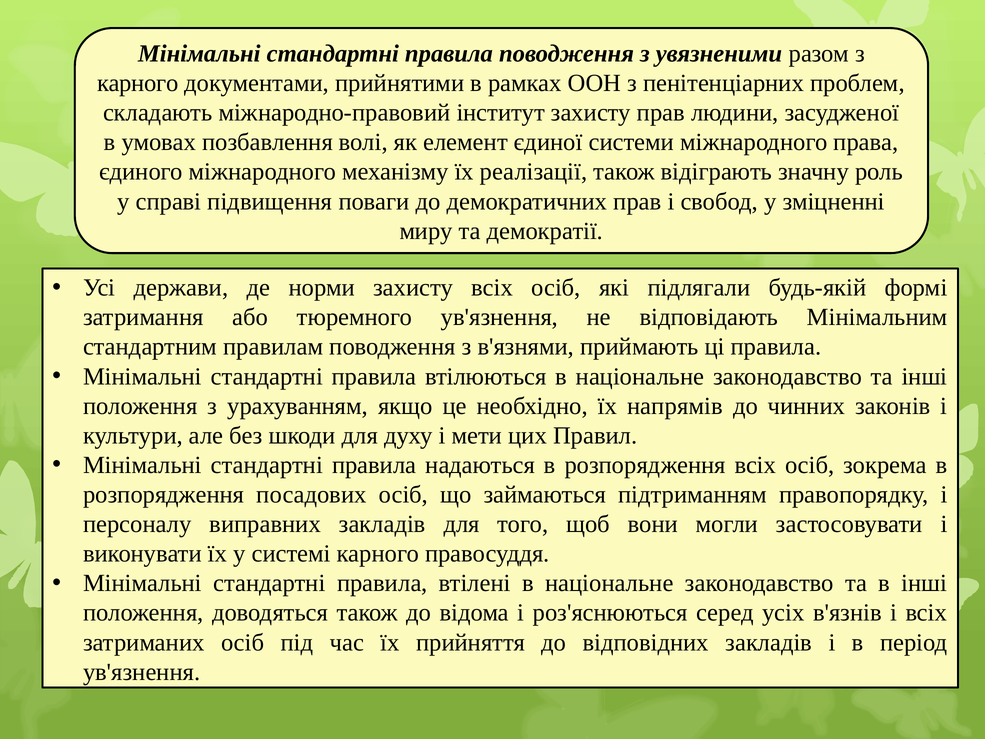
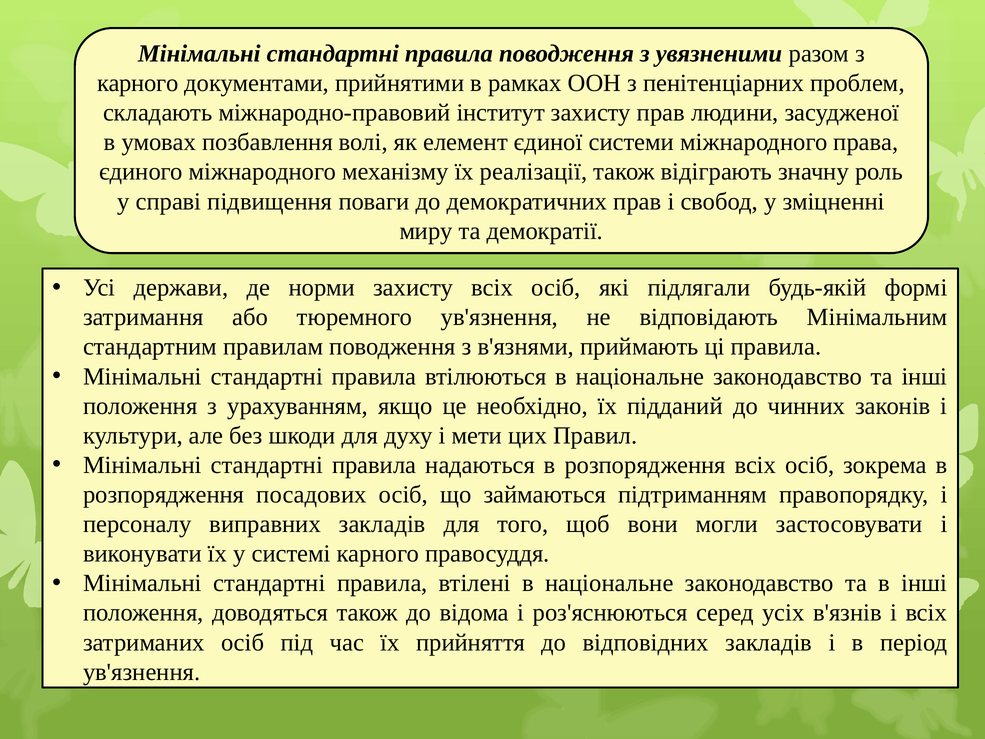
напрямів: напрямів -> підданий (675, 406)
